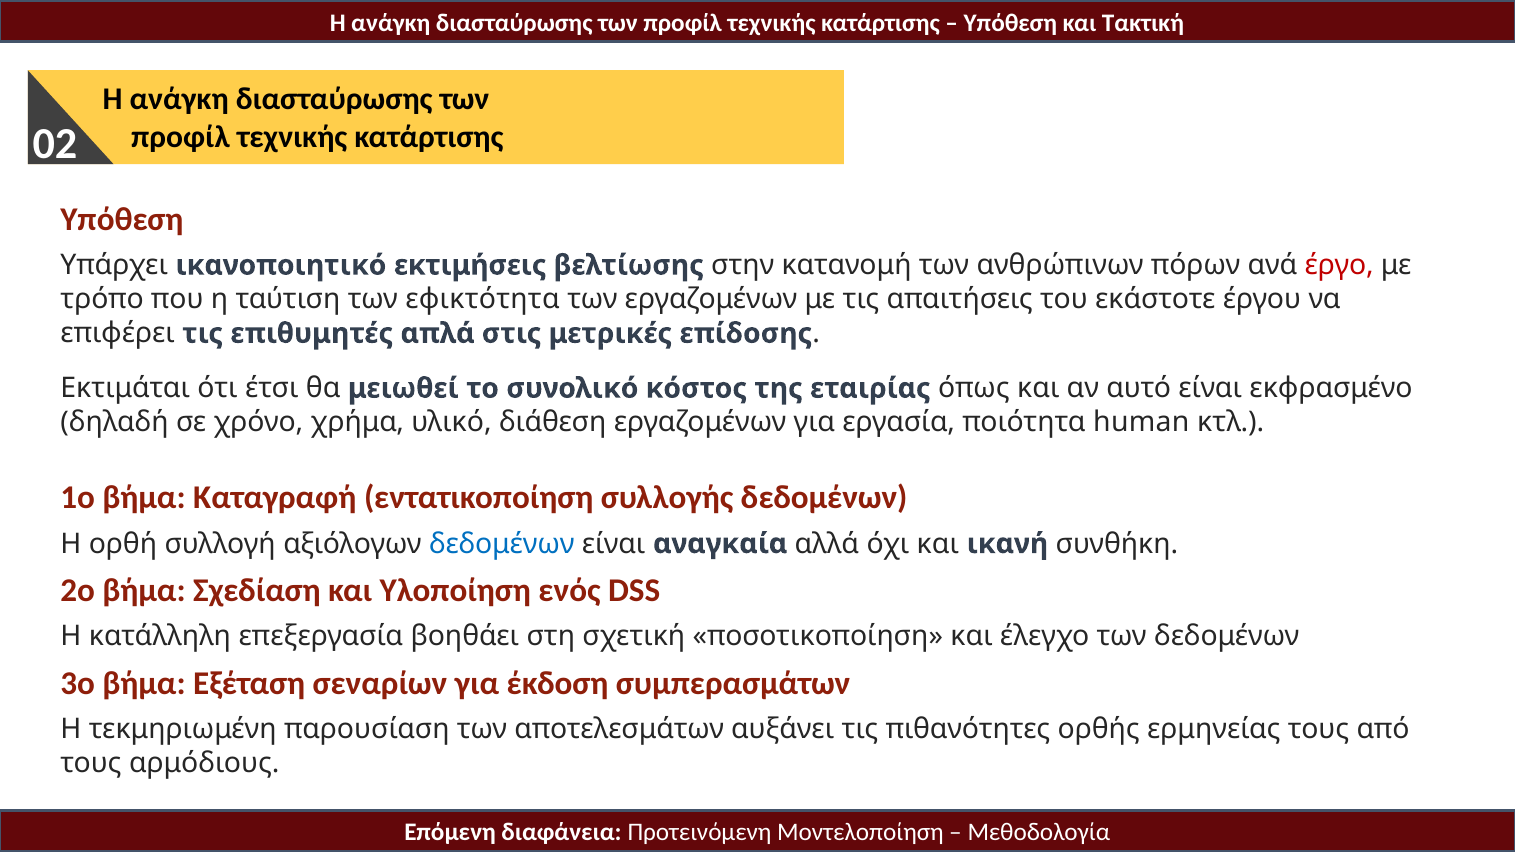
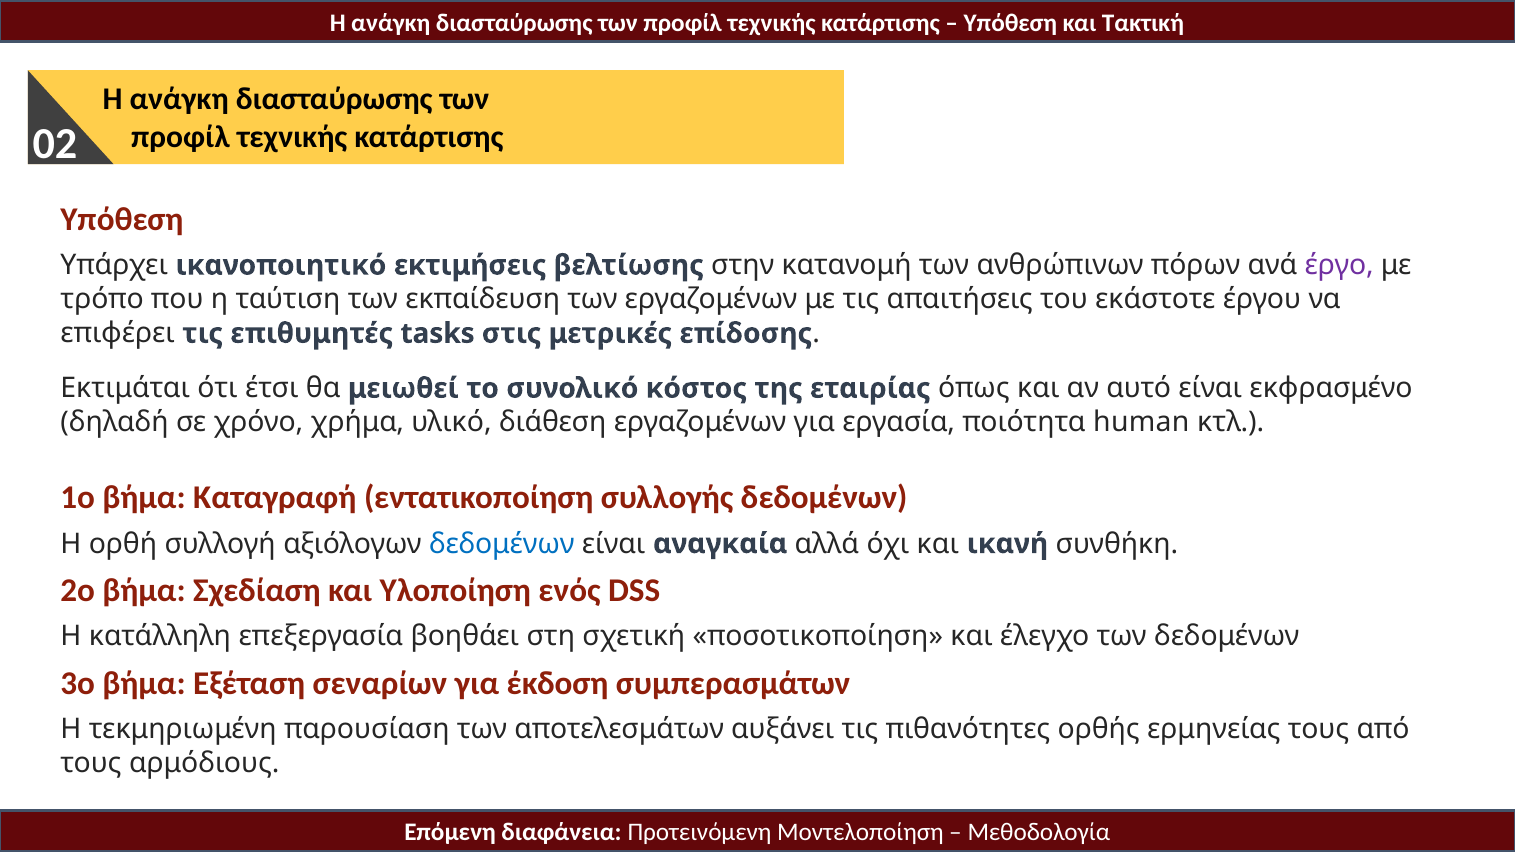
έργο colour: red -> purple (1339, 265)
εφικτότητα: εφικτότητα -> εκπαίδευση (483, 299)
απλά: απλά -> tasks (438, 334)
